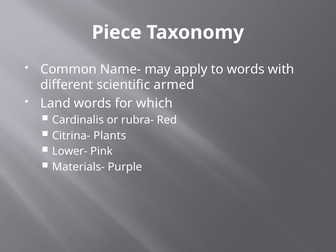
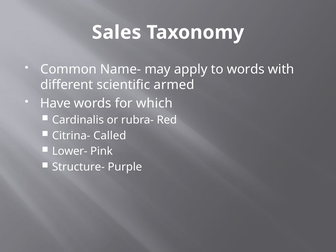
Piece: Piece -> Sales (117, 32)
Land: Land -> Have (55, 103)
Plants: Plants -> Called (110, 136)
Materials-: Materials- -> Structure- (78, 167)
